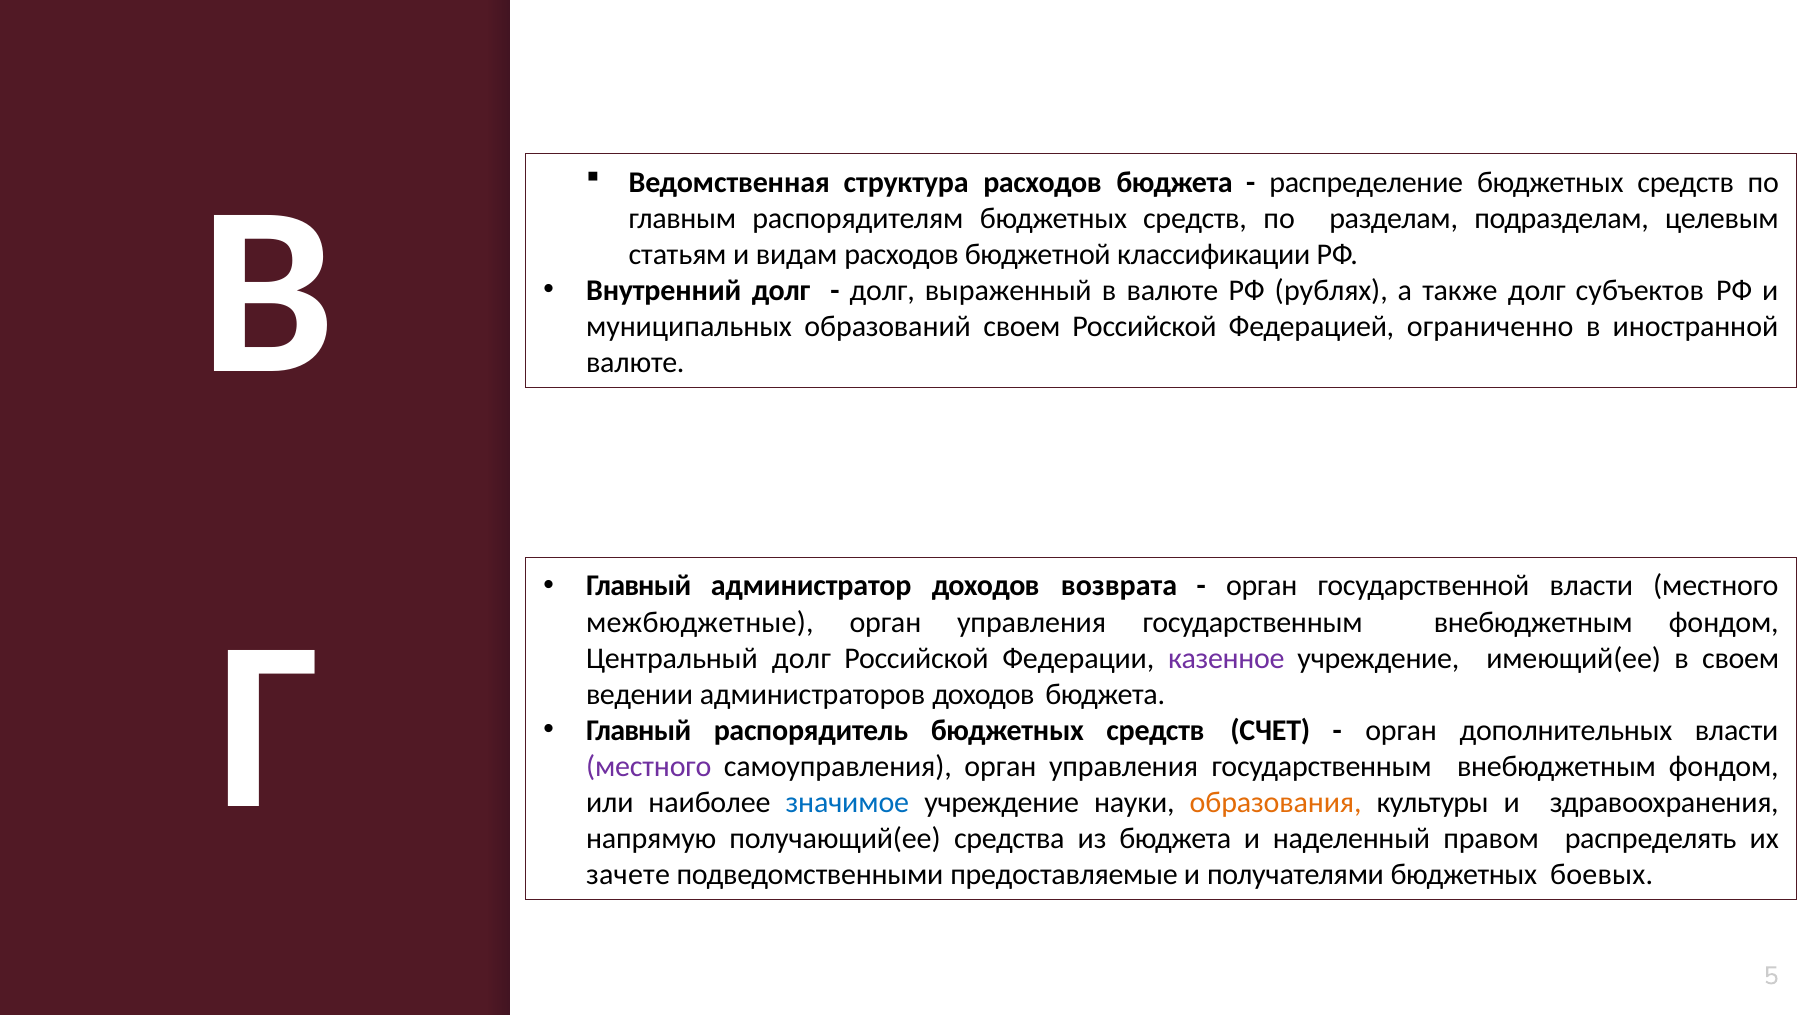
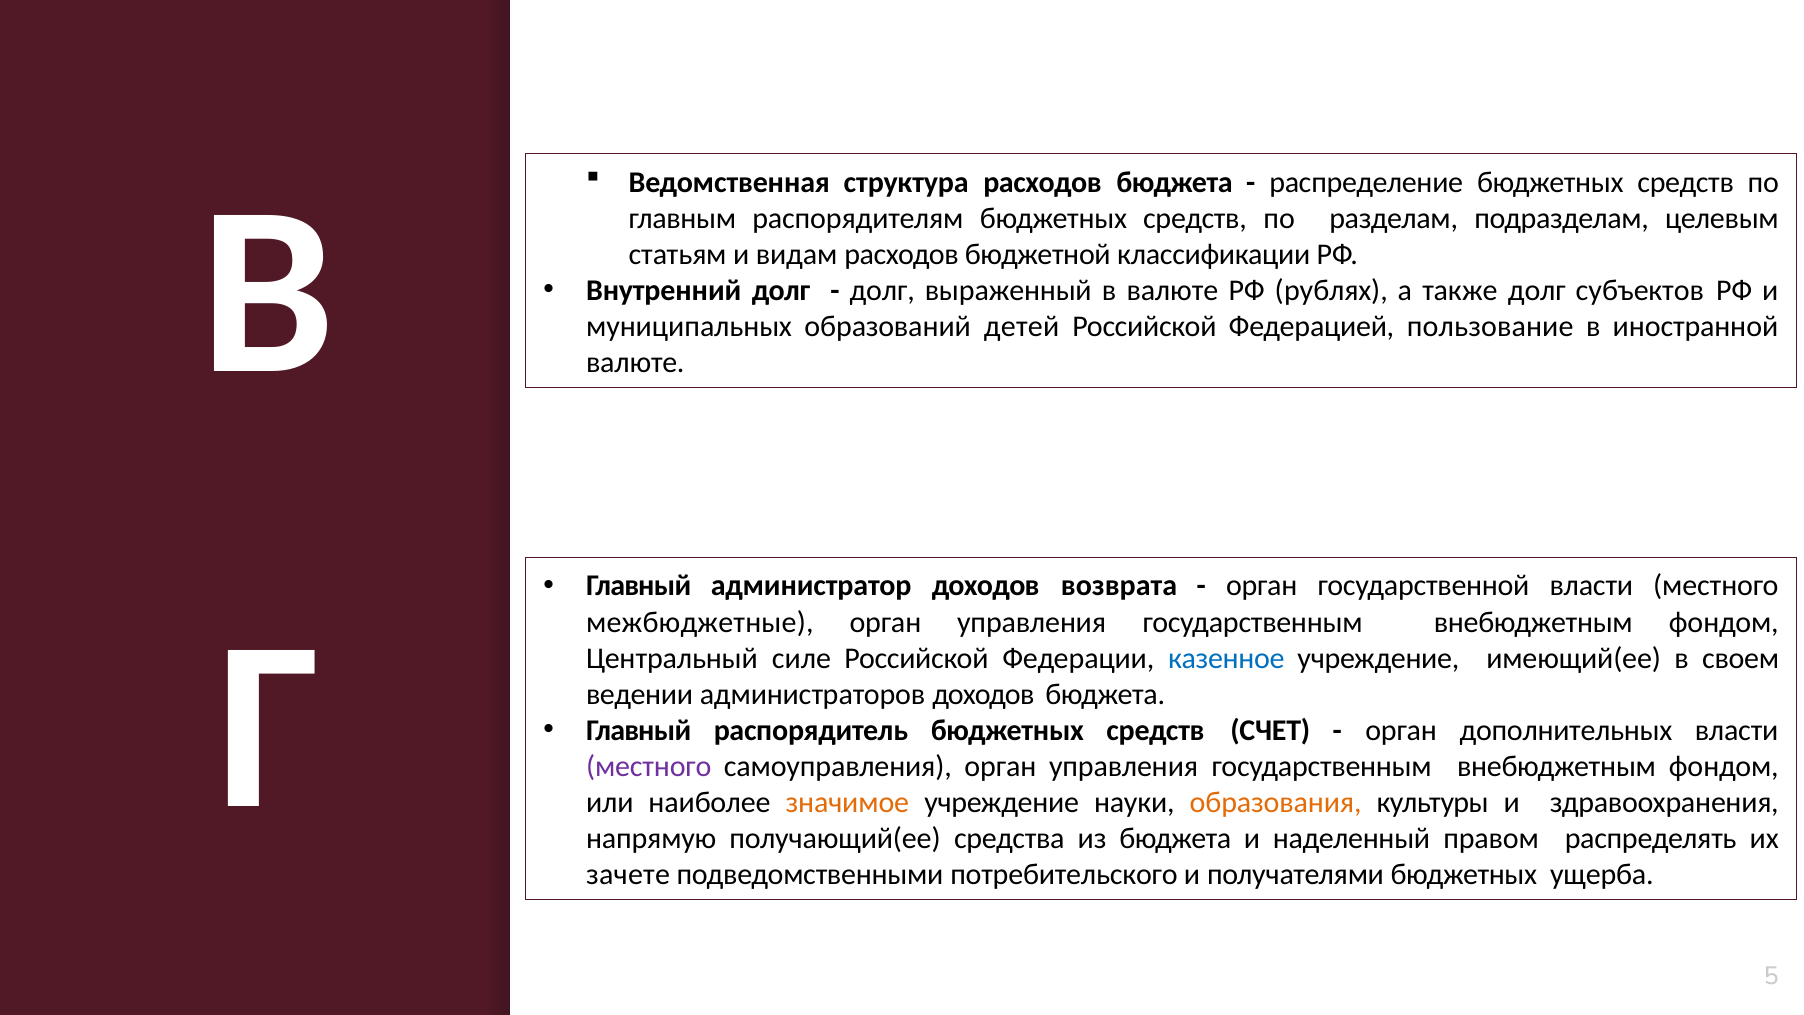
образований своем: своем -> детей (1022, 327)
ограниченно: ограниченно -> пользование (1490, 327)
Центральный долг: долг -> силе (801, 658)
казенное colour: purple -> blue (1226, 658)
значимое colour: blue -> orange (847, 802)
предоставляемые: предоставляемые -> потребительского (1064, 875)
боевых: боевых -> ущерба (1602, 875)
